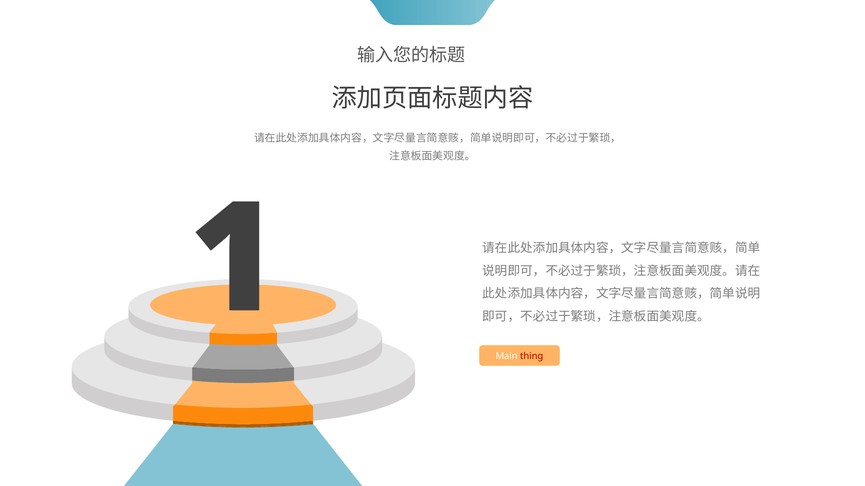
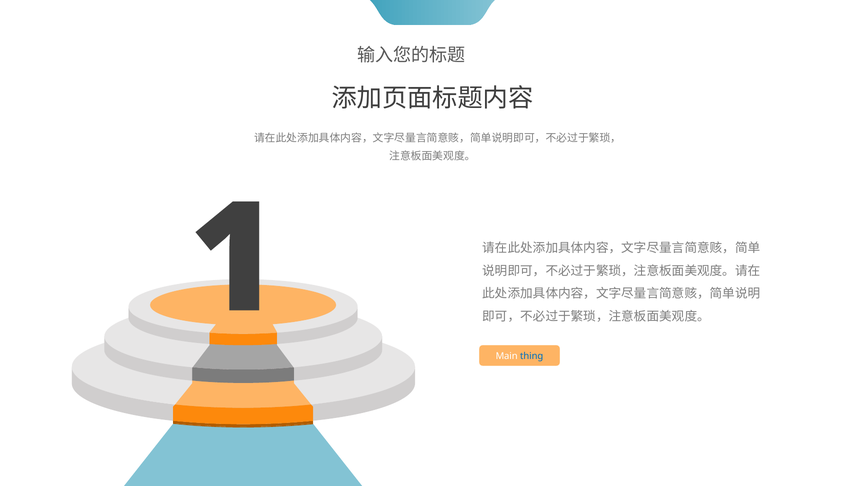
thing colour: red -> blue (532, 357)
